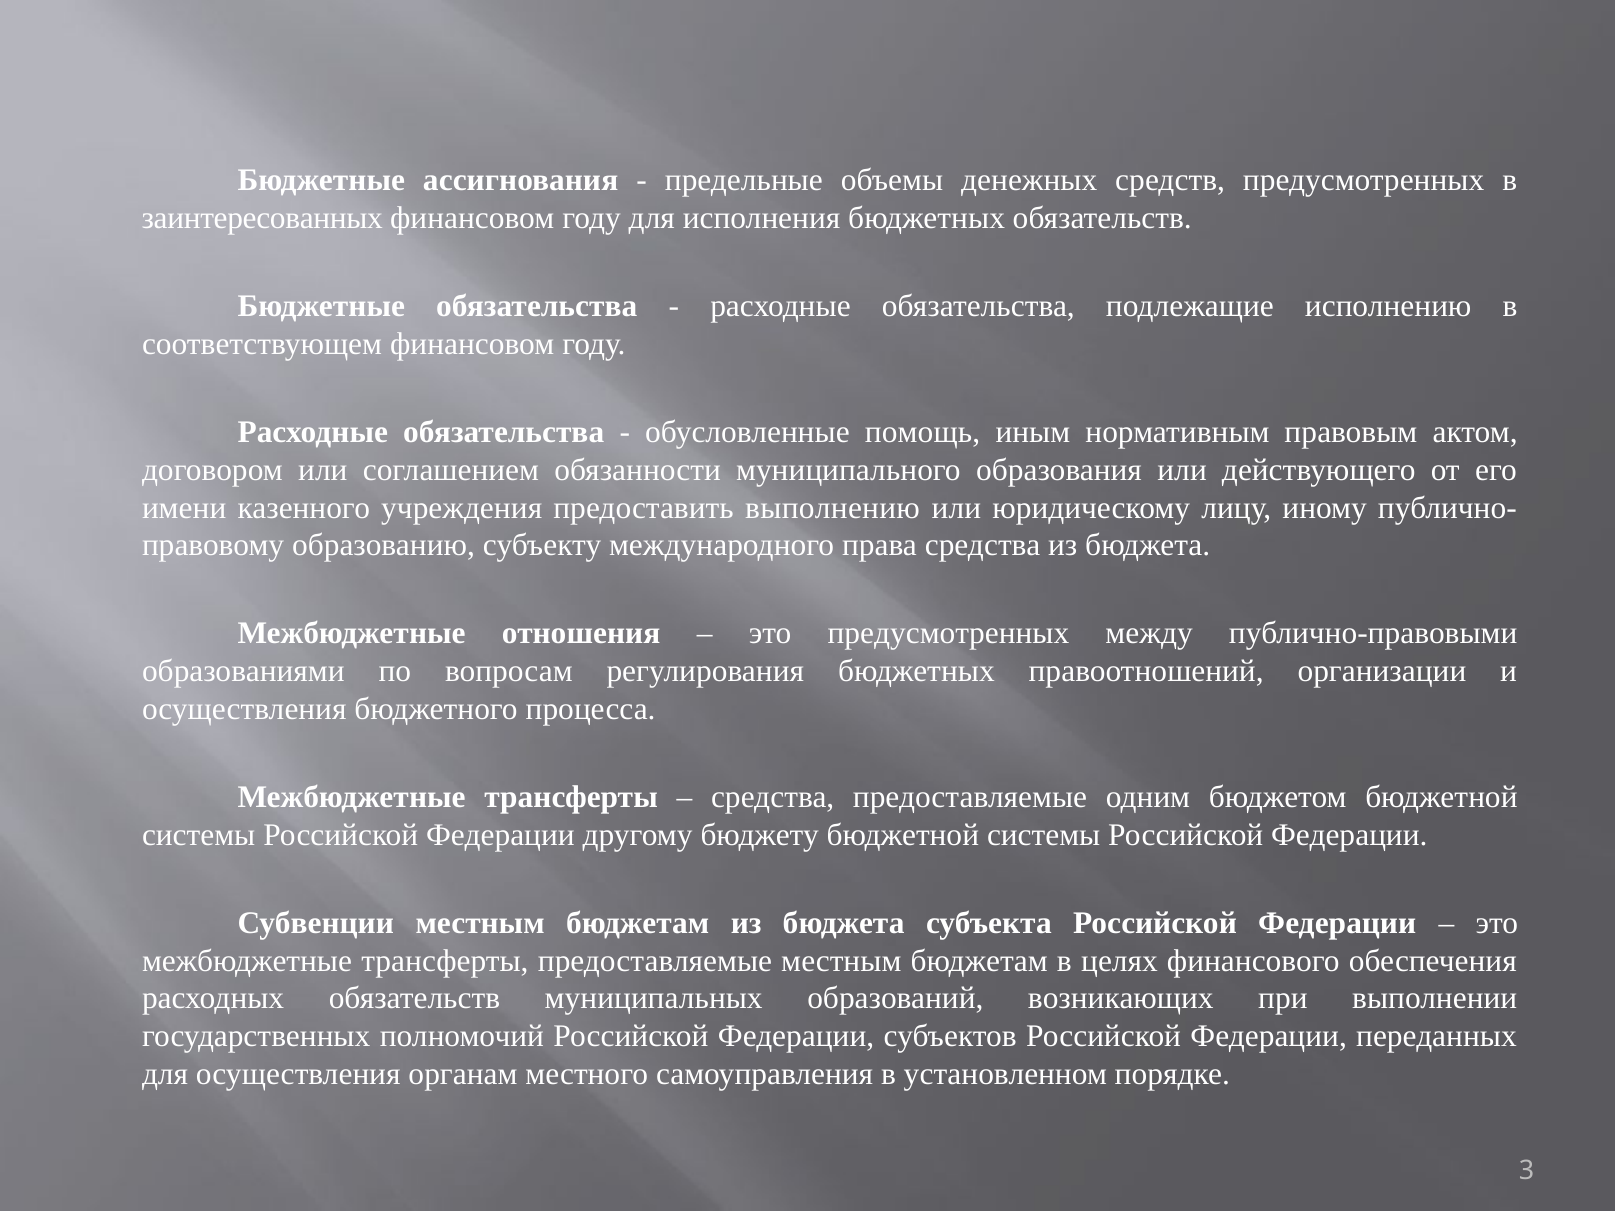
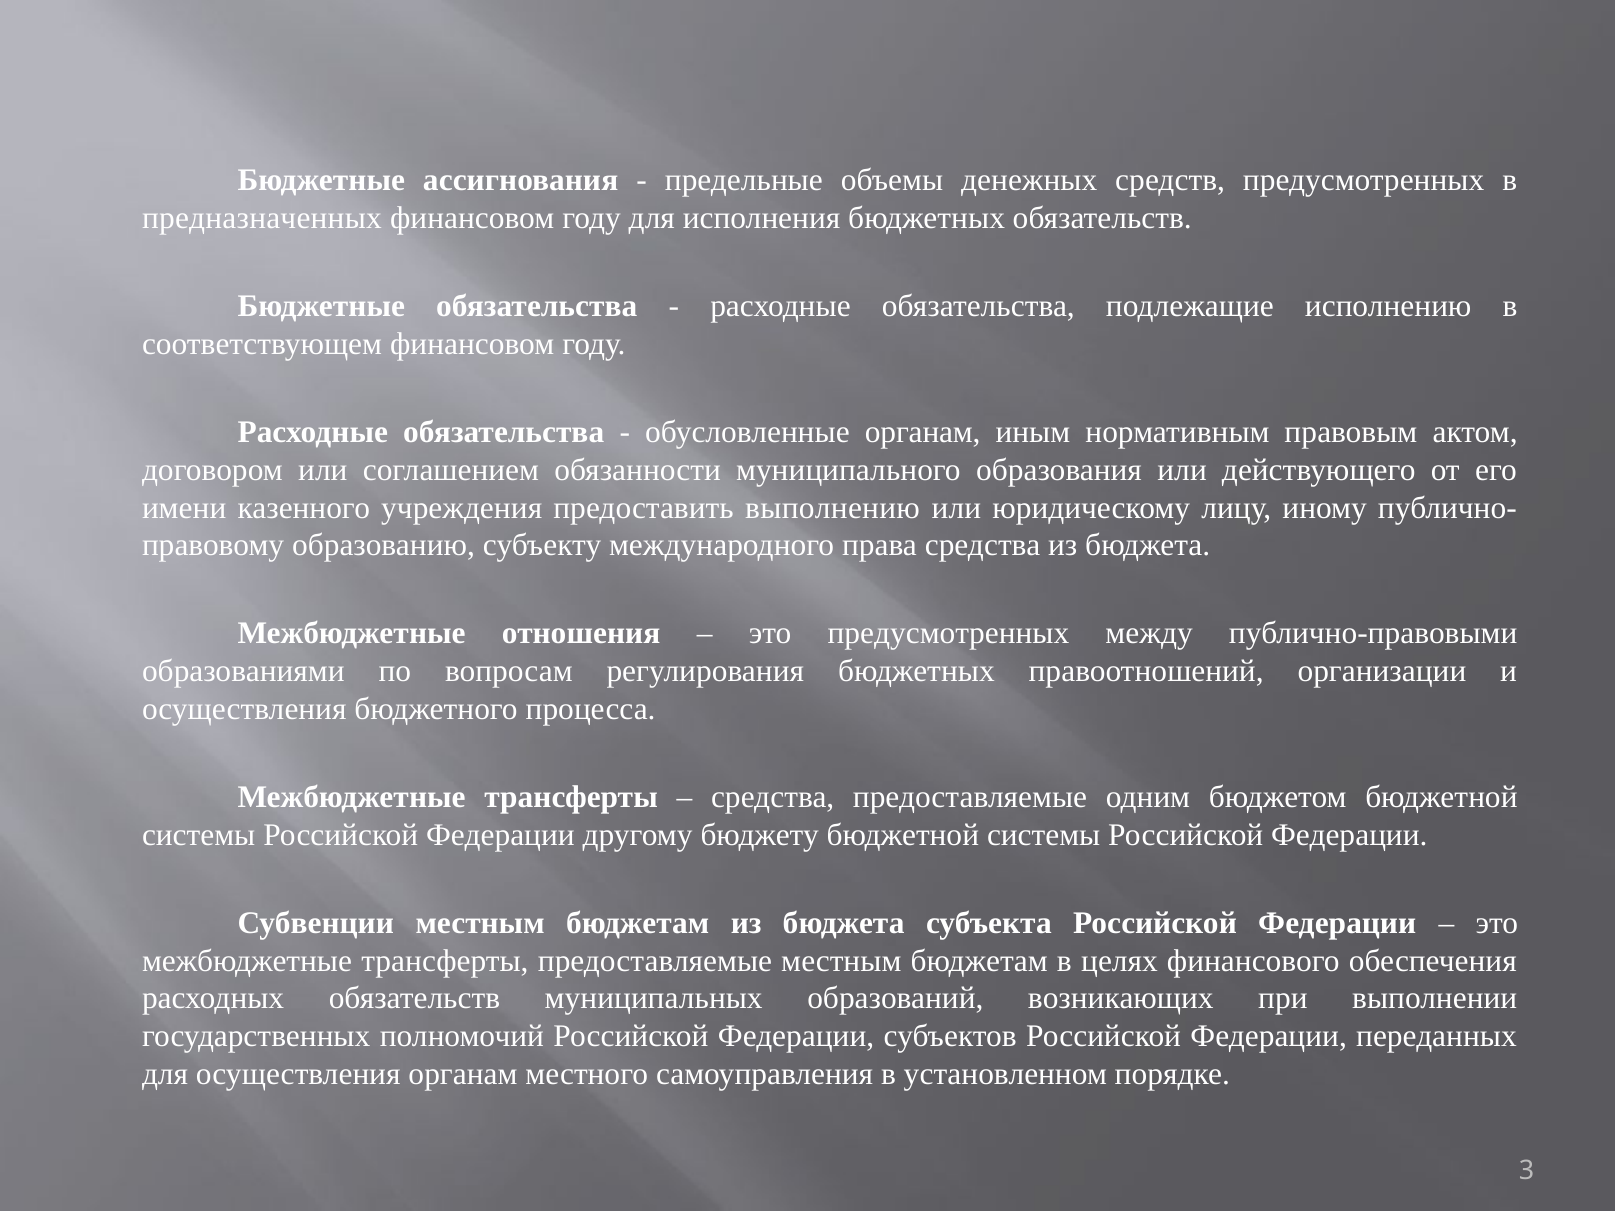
заинтересованных: заинтересованных -> предназначенных (262, 218)
обусловленные помощь: помощь -> органам (923, 432)
